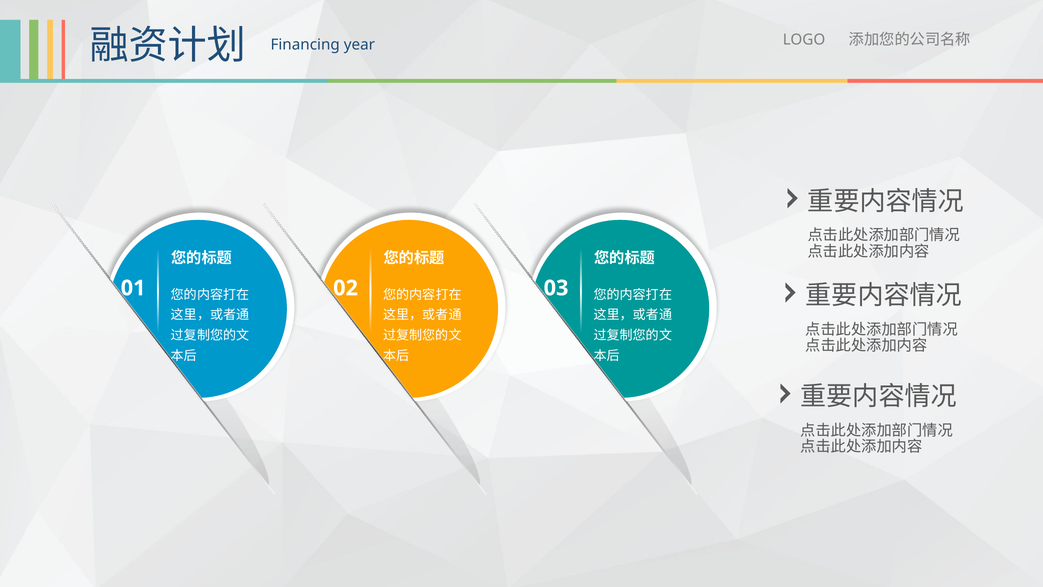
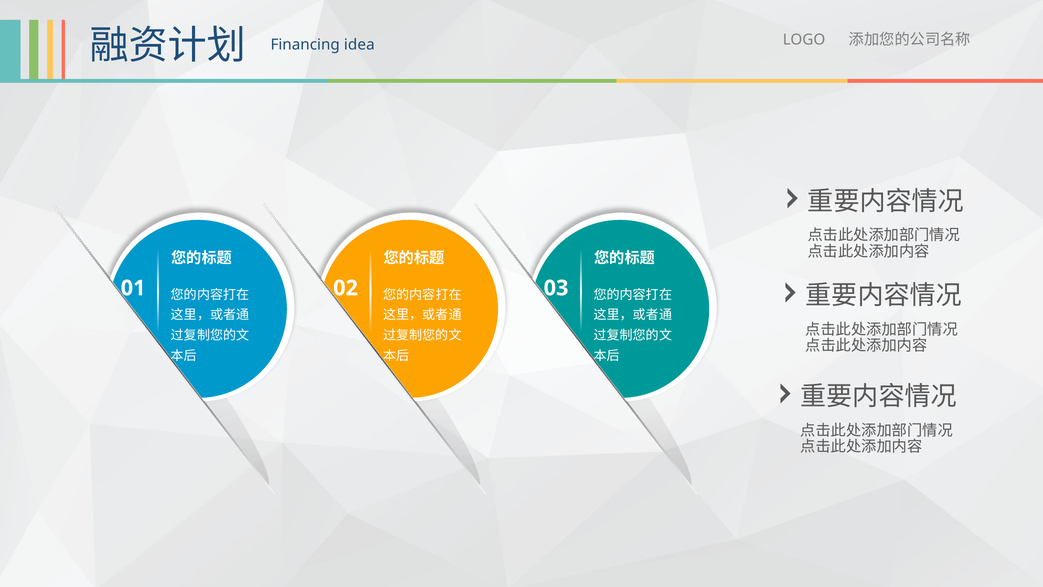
year: year -> idea (359, 45)
